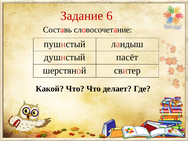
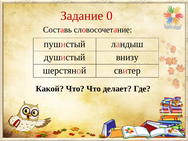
6: 6 -> 0 (109, 16)
пасёт: пасёт -> внизу (127, 57)
